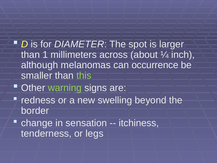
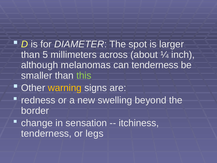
1: 1 -> 5 (45, 55)
can occurrence: occurrence -> tenderness (155, 65)
warning colour: light green -> yellow (65, 88)
